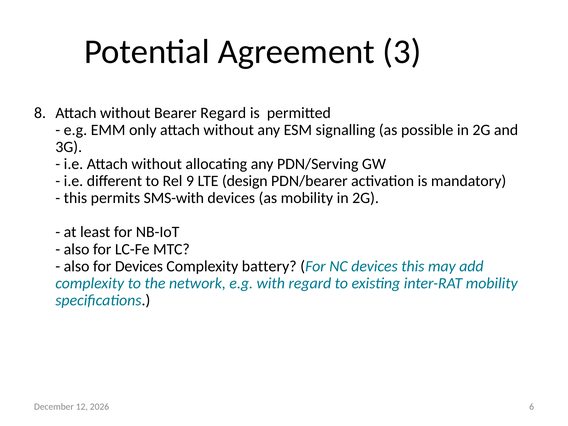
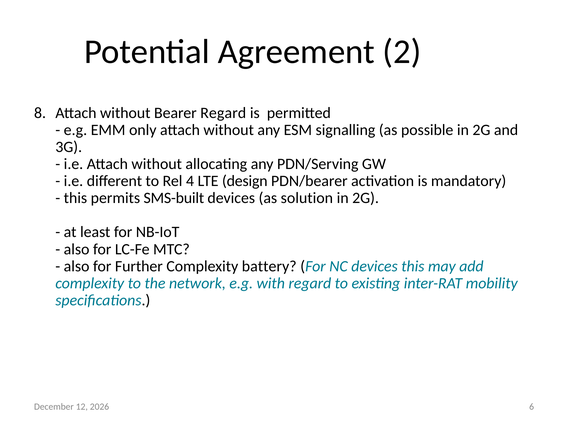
3: 3 -> 2 (402, 52)
9: 9 -> 4 (190, 181)
SMS-with: SMS-with -> SMS-built (174, 198)
as mobility: mobility -> solution (307, 198)
for Devices: Devices -> Further (139, 266)
